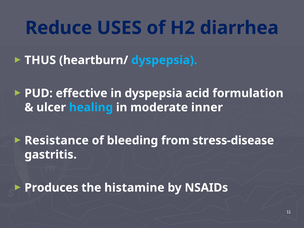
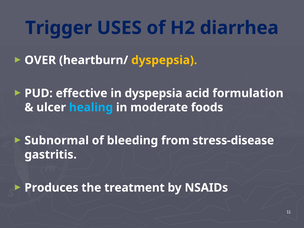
Reduce: Reduce -> Trigger (59, 28)
THUS: THUS -> OVER (40, 60)
dyspepsia colour: light blue -> yellow (164, 60)
inner: inner -> foods (207, 107)
Resistance: Resistance -> Subnormal (57, 140)
histamine: histamine -> treatment (134, 188)
